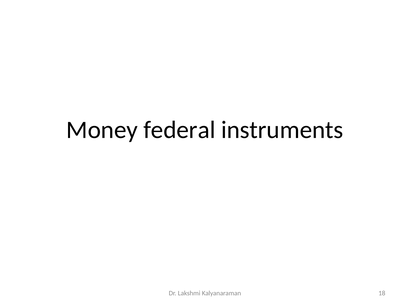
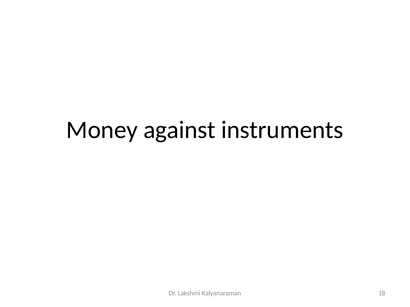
federal: federal -> against (179, 130)
